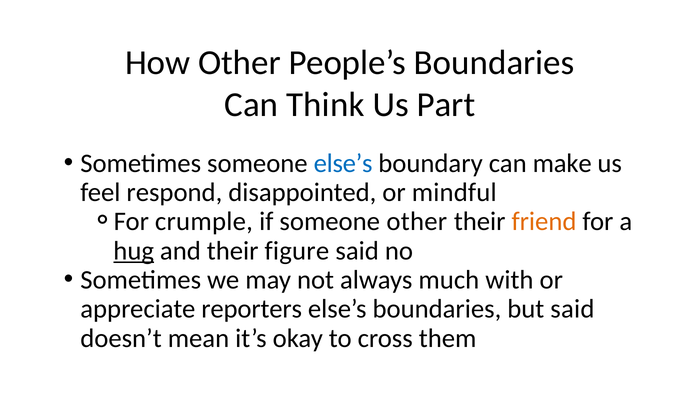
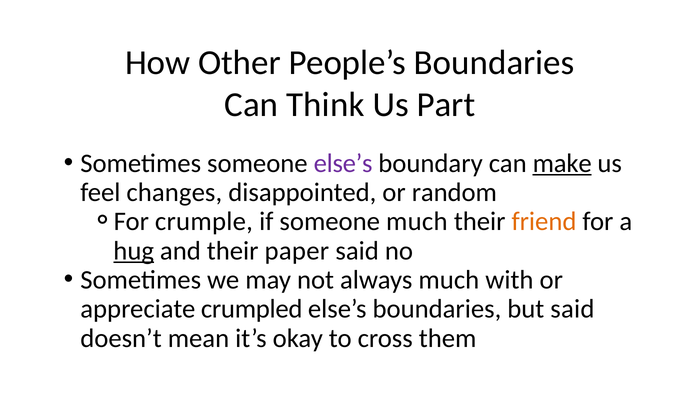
else’s colour: blue -> purple (343, 163)
make underline: none -> present (562, 163)
respond: respond -> changes (174, 192)
mindful: mindful -> random (454, 192)
someone other: other -> much (417, 222)
figure: figure -> paper (297, 251)
reporters: reporters -> crumpled (252, 309)
